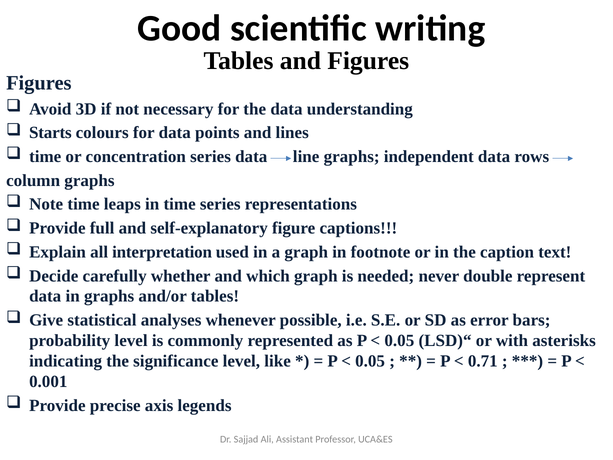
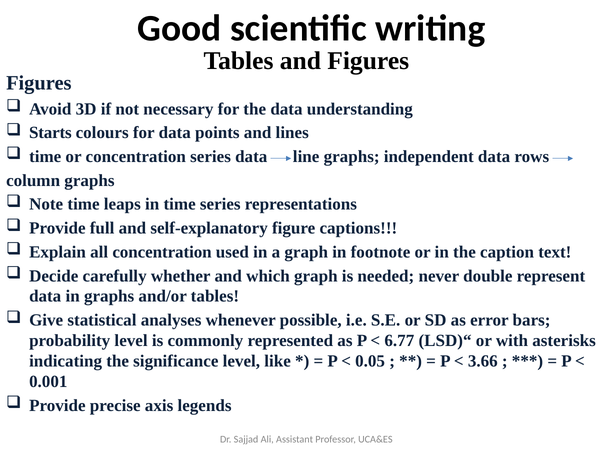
all interpretation: interpretation -> concentration (162, 252)
0.05: 0.05 -> 6.77 (399, 340)
0.71: 0.71 -> 3.66 (483, 361)
